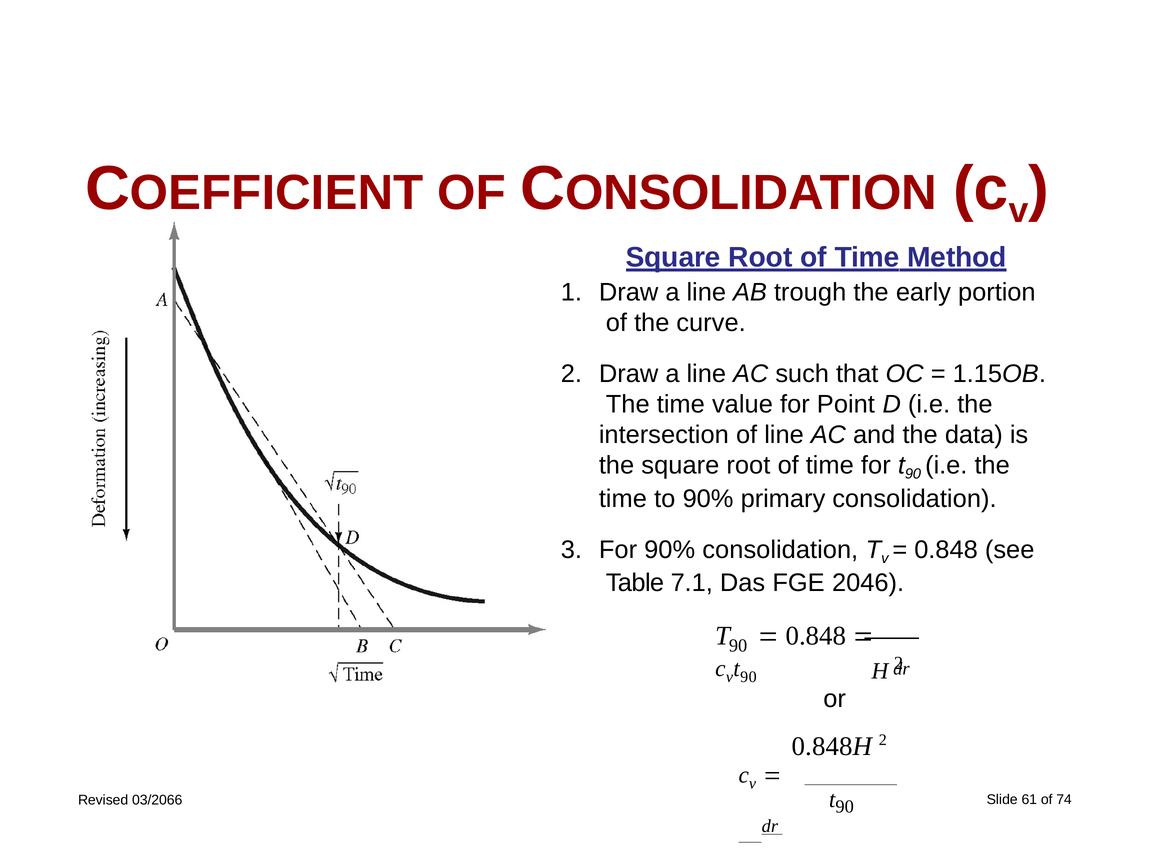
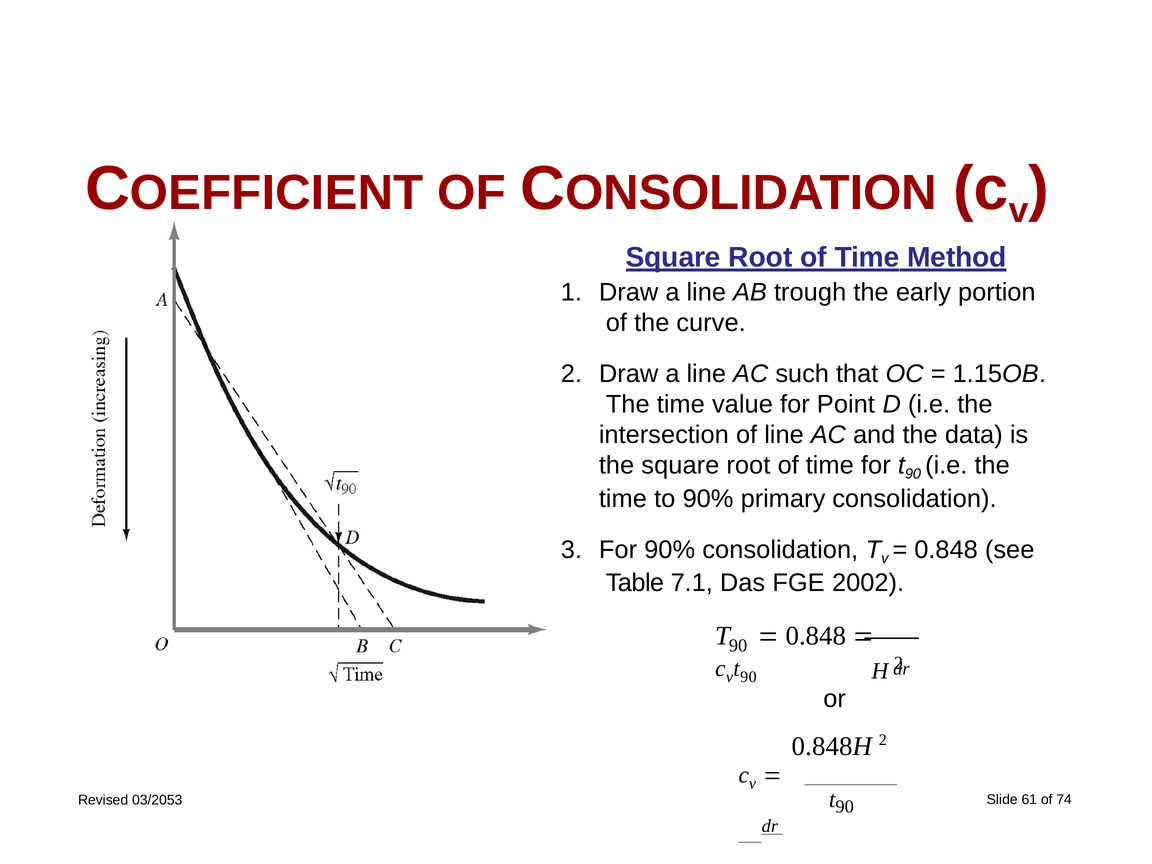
2046: 2046 -> 2002 (868, 583)
03/2066: 03/2066 -> 03/2053 (157, 800)
